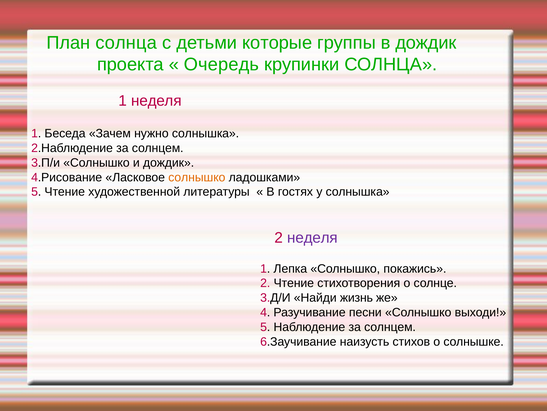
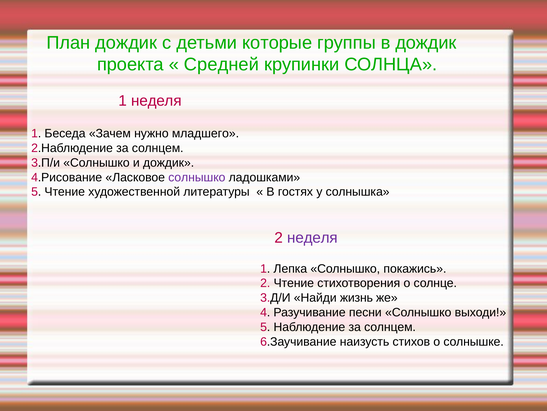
План солнца: солнца -> дождик (126, 43)
Очередь: Очередь -> Средней (221, 64)
нужно солнышка: солнышка -> младшего (205, 133)
солнышко colour: orange -> purple (197, 177)
